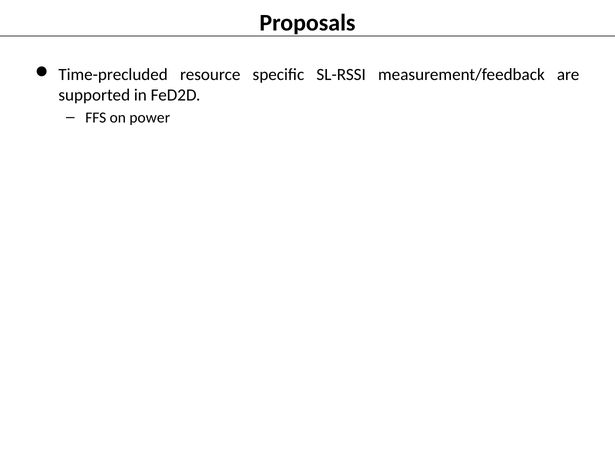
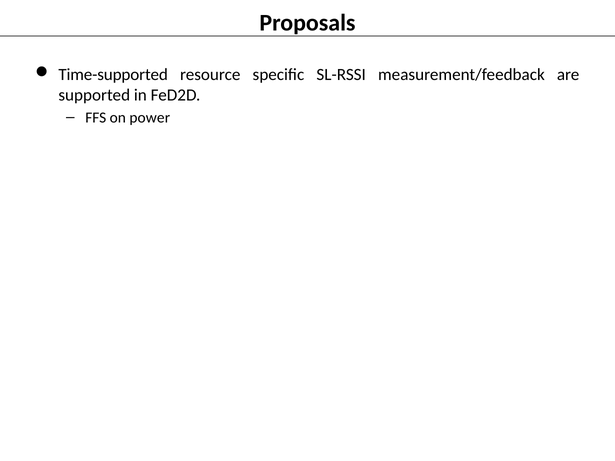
Time-precluded: Time-precluded -> Time-supported (113, 75)
